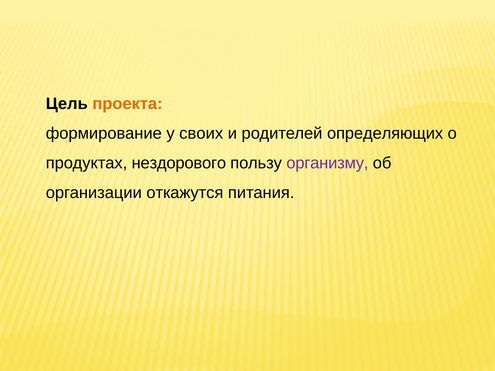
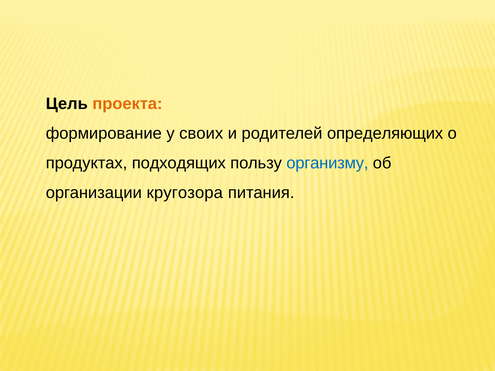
нездорового: нездорового -> подходящих (179, 163)
организму colour: purple -> blue (327, 163)
откажутся: откажутся -> кругозора (185, 193)
